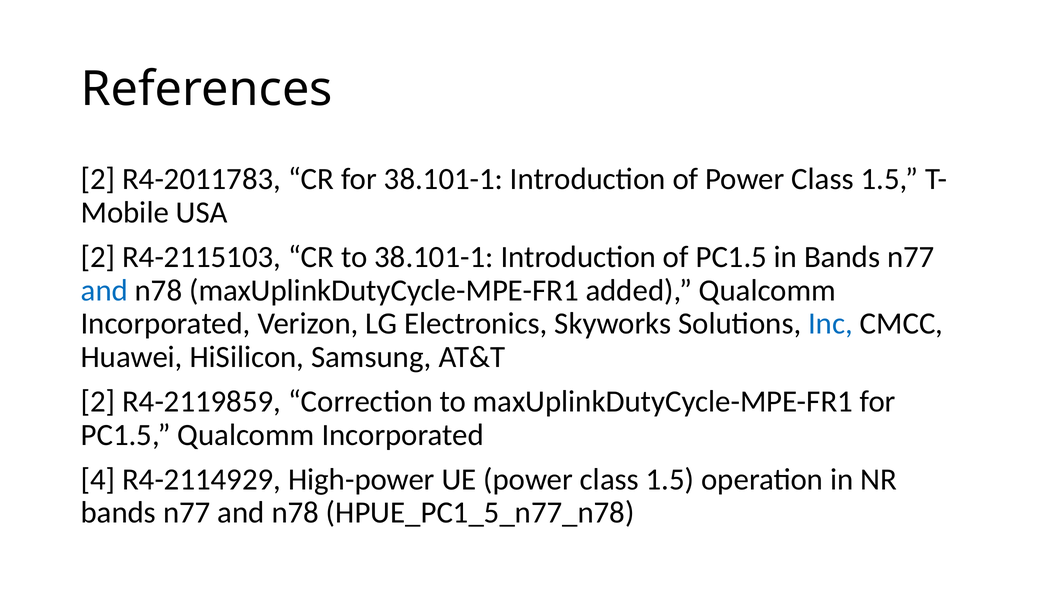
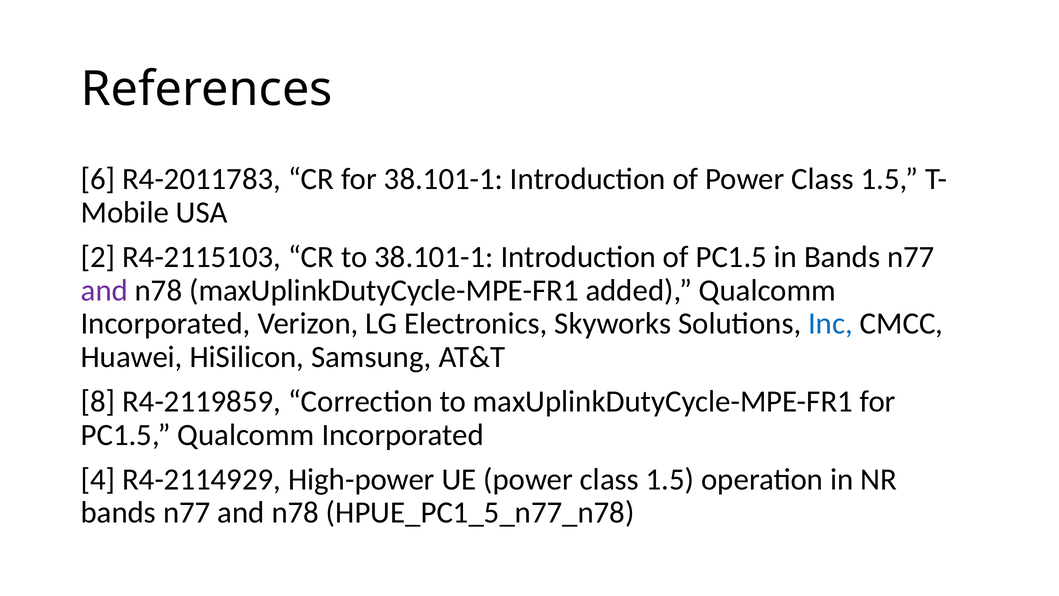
2: 2 -> 6 (98, 179)
and colour: blue -> purple (104, 290)
2: 2 -> 8 (98, 401)
